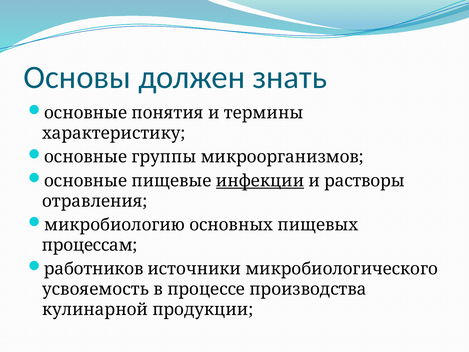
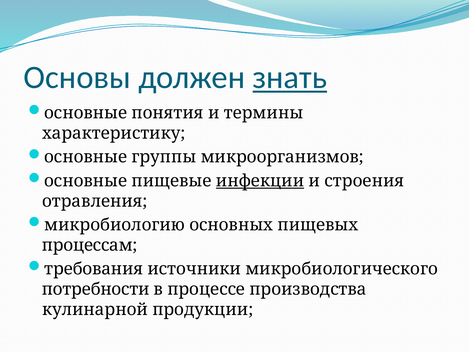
знать underline: none -> present (290, 77)
растворы: растворы -> строения (364, 181)
работников: работников -> требования (94, 269)
усвояемость: усвояемость -> потребности (96, 289)
